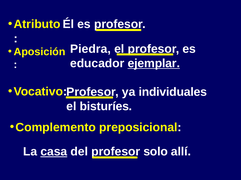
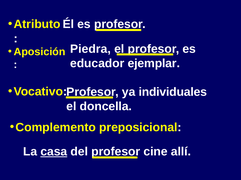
ejemplar underline: present -> none (154, 64)
bisturíes: bisturíes -> doncella (106, 107)
solo: solo -> cine (156, 152)
